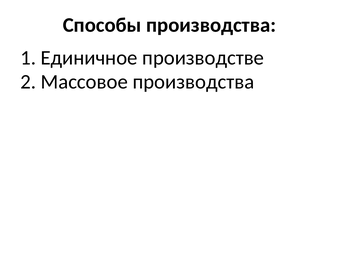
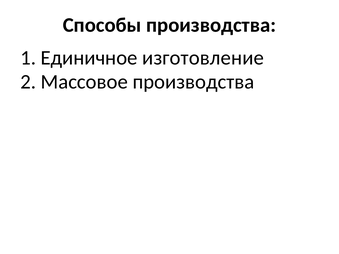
производстве: производстве -> изготовление (203, 58)
